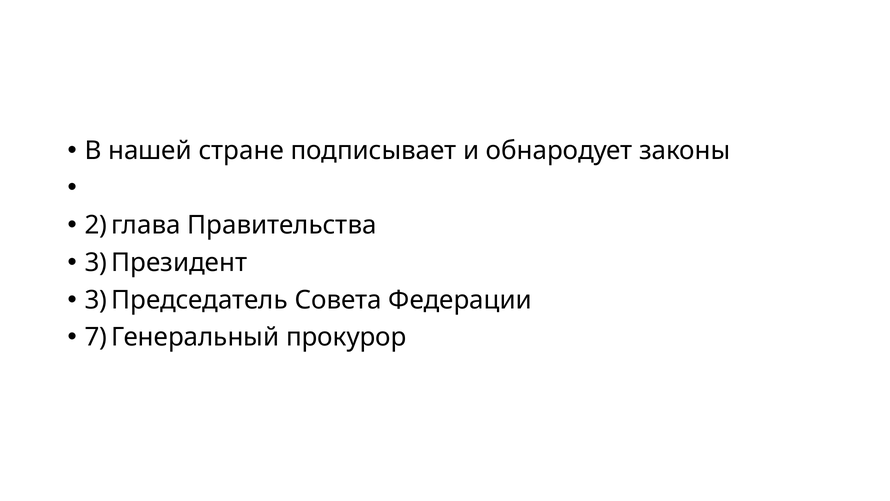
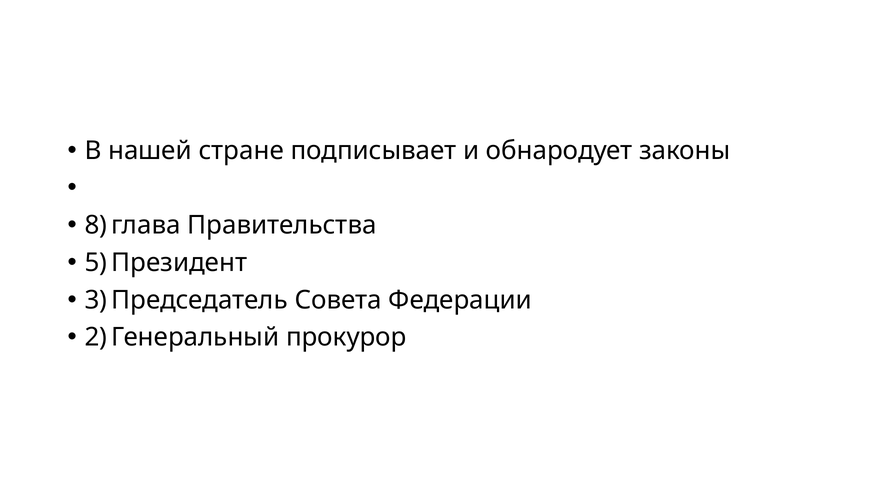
2: 2 -> 8 (96, 225)
3: 3 -> 5 (96, 262)
7: 7 -> 2 (96, 337)
